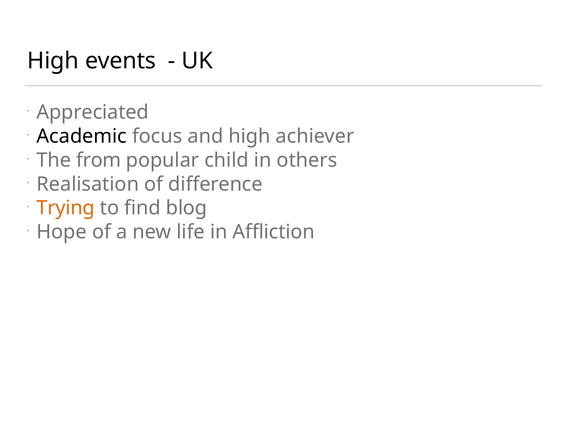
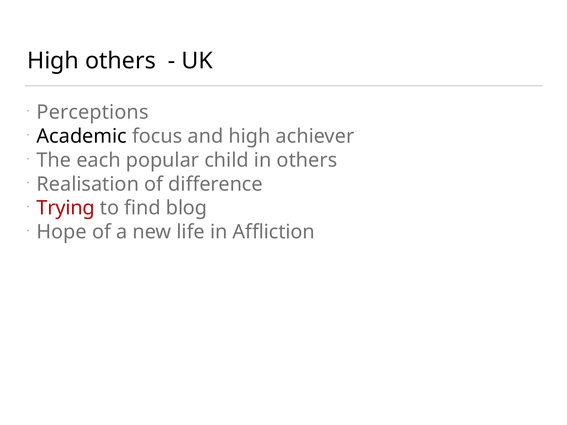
High events: events -> others (120, 61)
Appreciated: Appreciated -> Perceptions (93, 112)
from: from -> each (99, 160)
Trying colour: orange -> red (66, 208)
